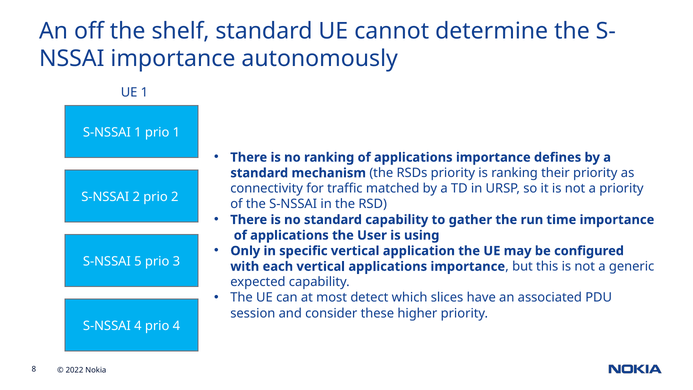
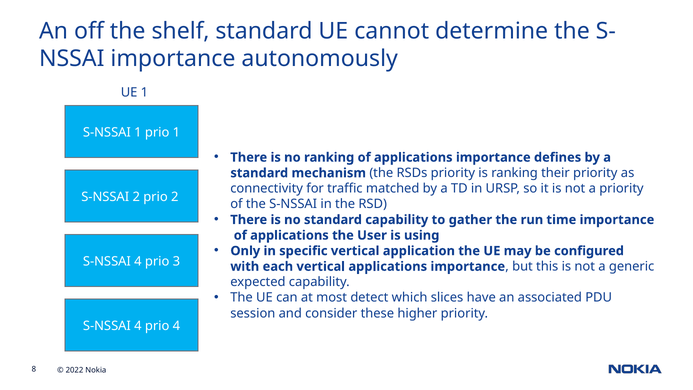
5: 5 -> 4 (138, 261)
